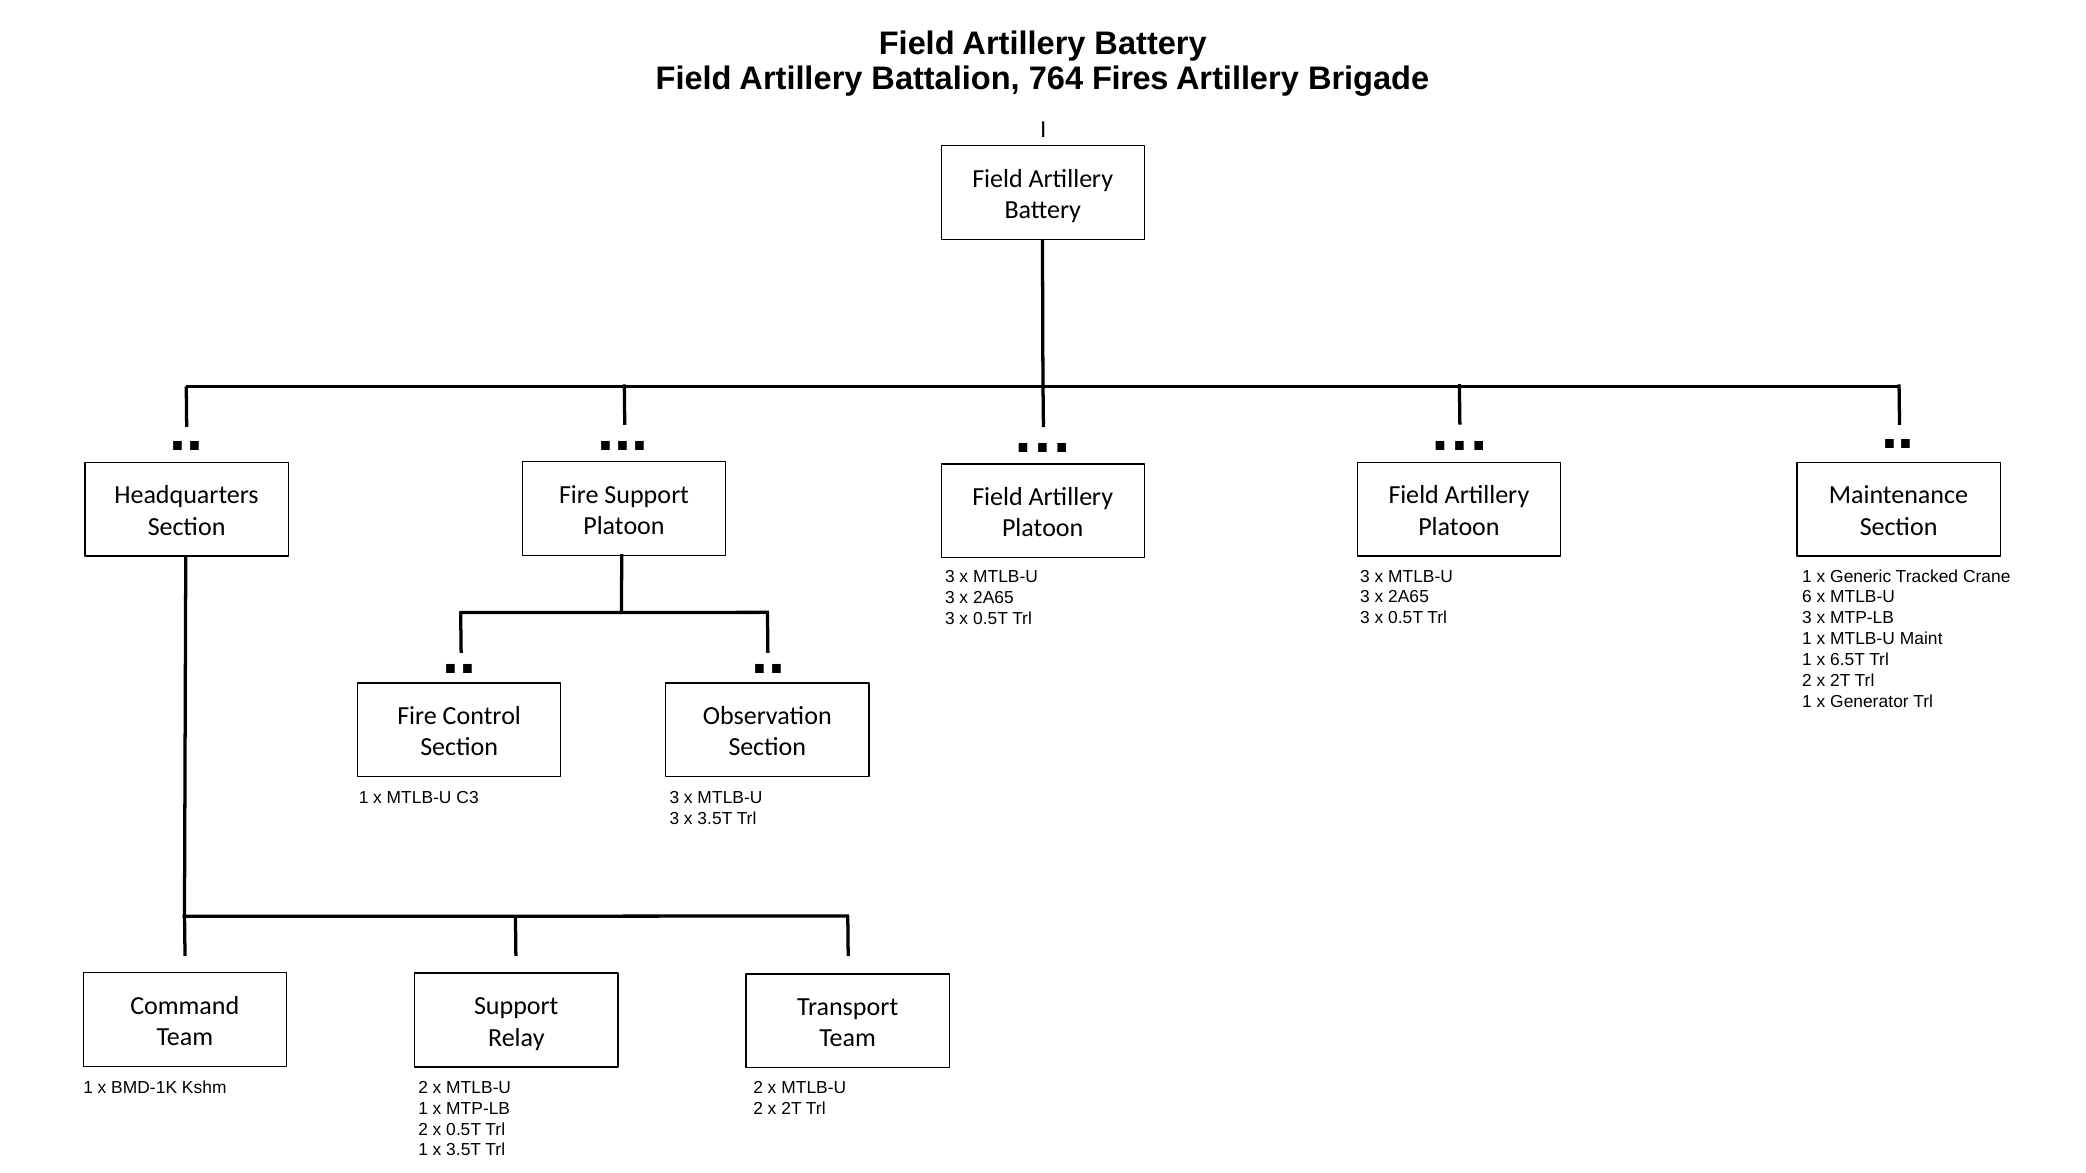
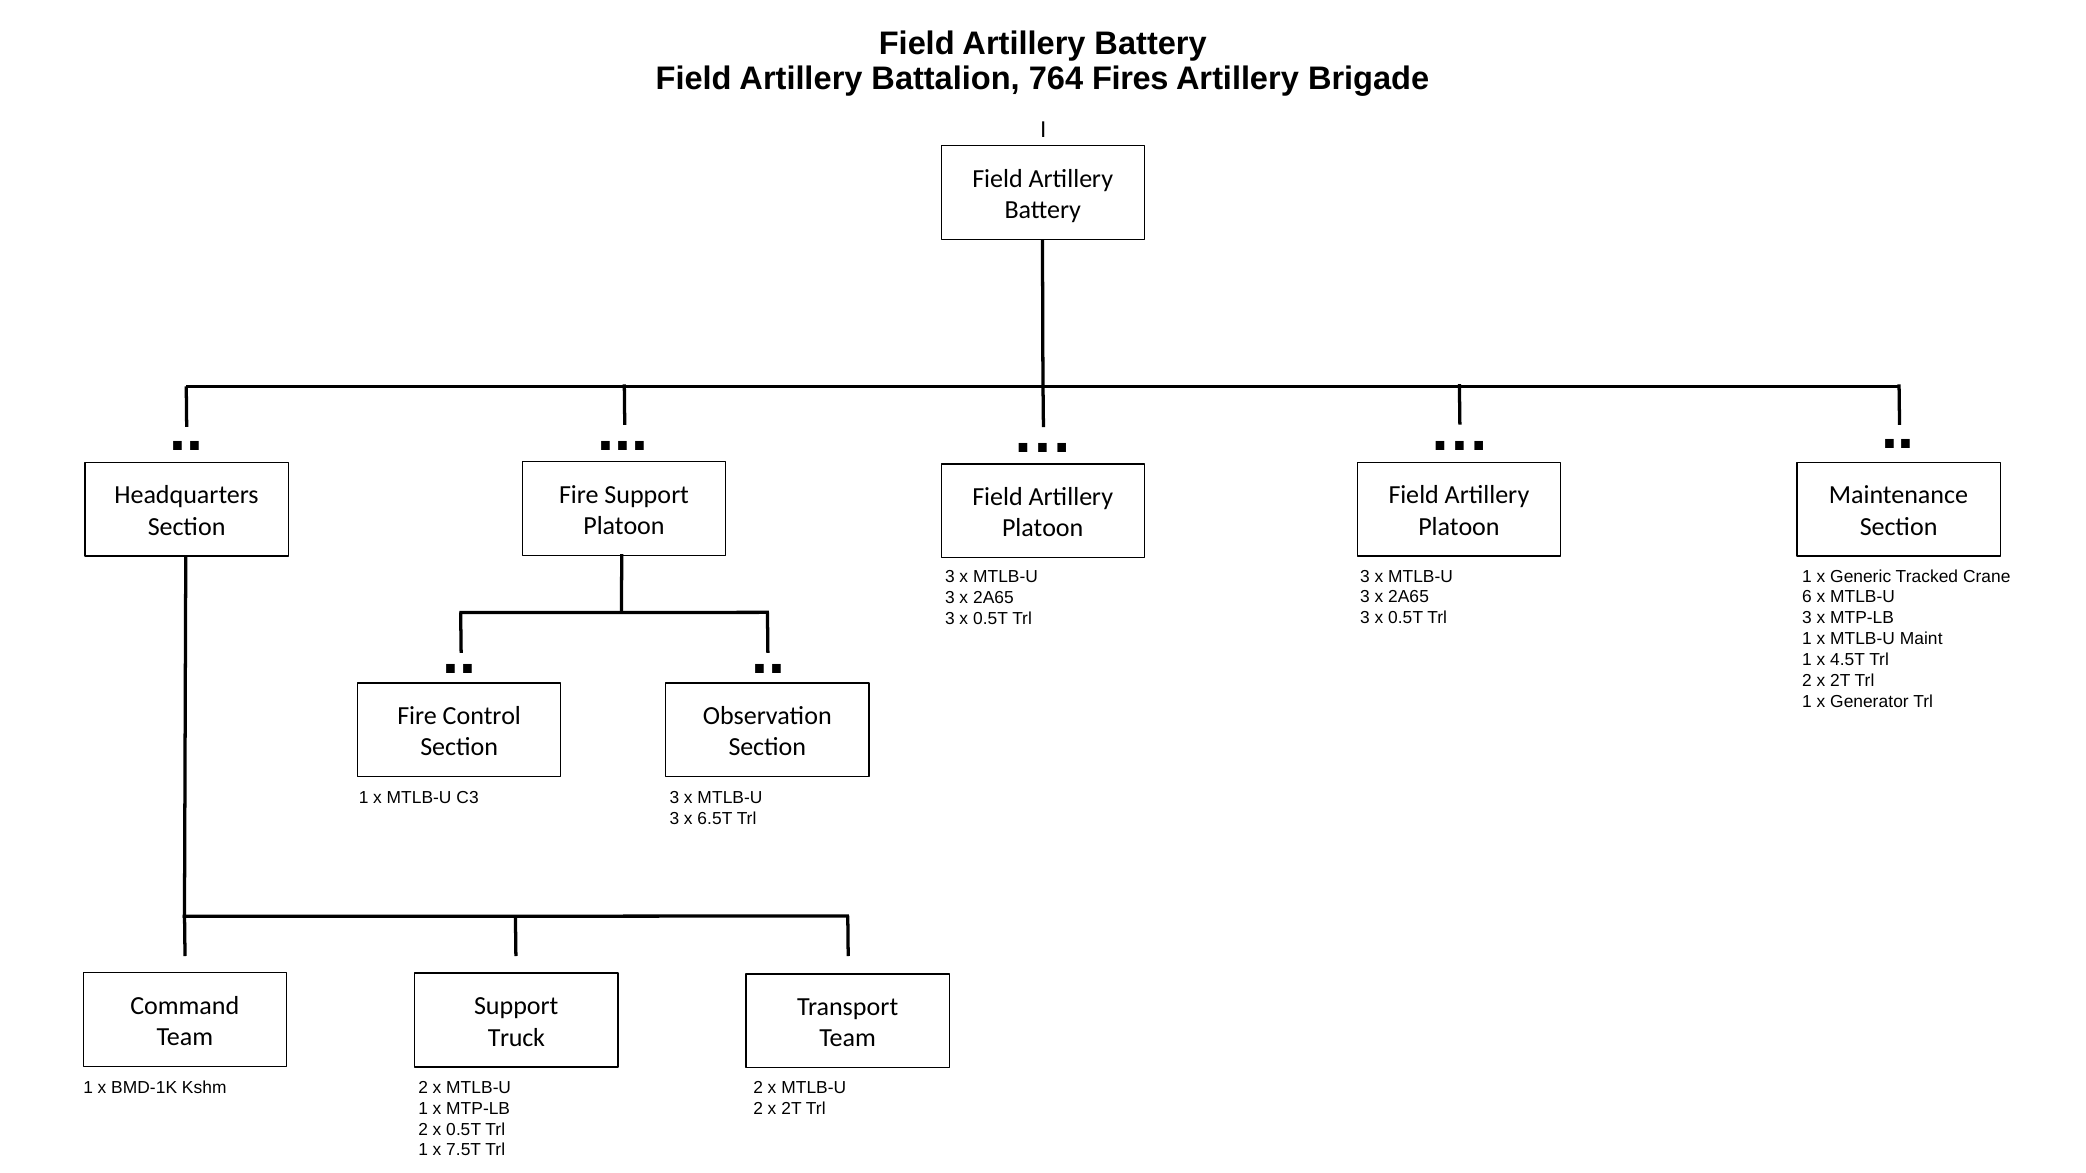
6.5T: 6.5T -> 4.5T (1847, 660)
3 x 3.5T: 3.5T -> 6.5T (715, 819)
Relay: Relay -> Truck (516, 1038)
1 x 3.5T: 3.5T -> 7.5T (464, 1151)
